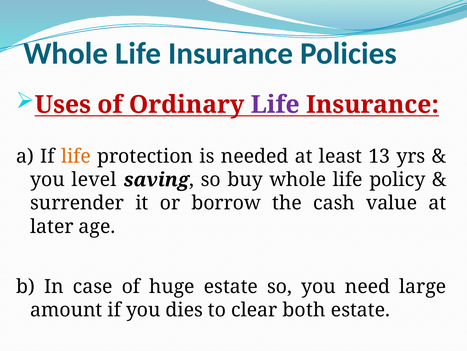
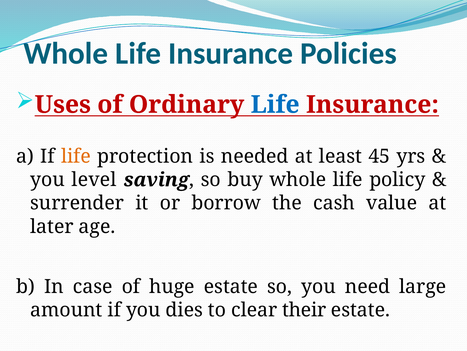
Life colour: purple -> blue (275, 104)
13: 13 -> 45 (379, 156)
both: both -> their (304, 309)
